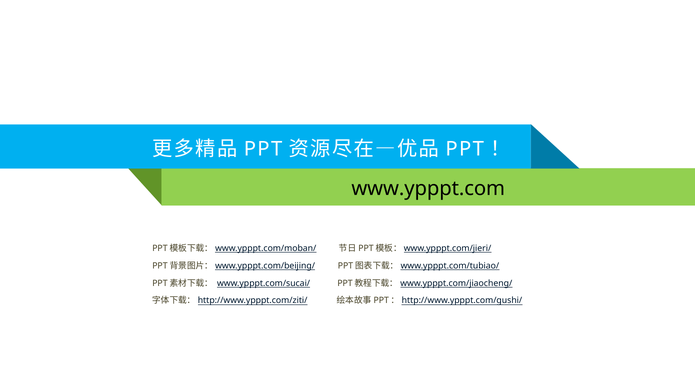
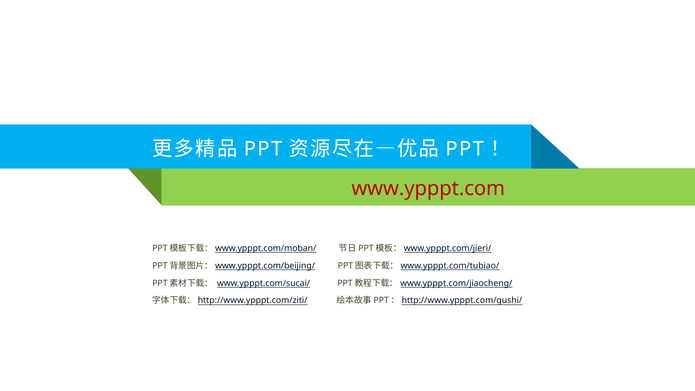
www.ypppt.com colour: black -> red (428, 188)
